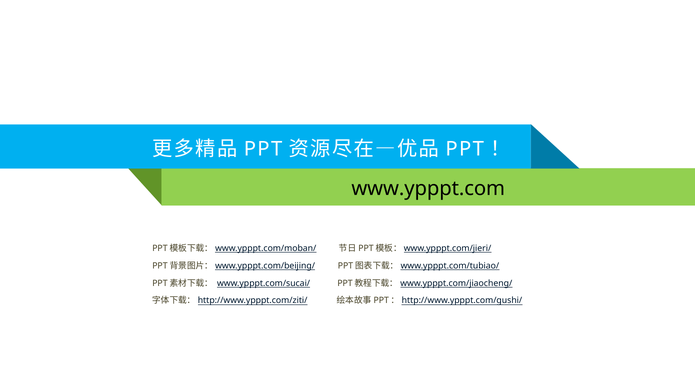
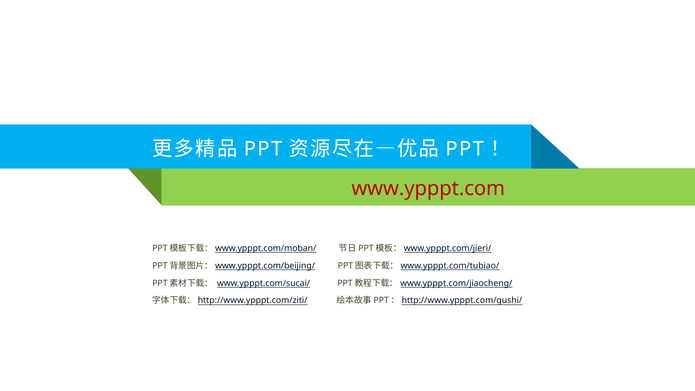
www.ypppt.com colour: black -> red (428, 188)
